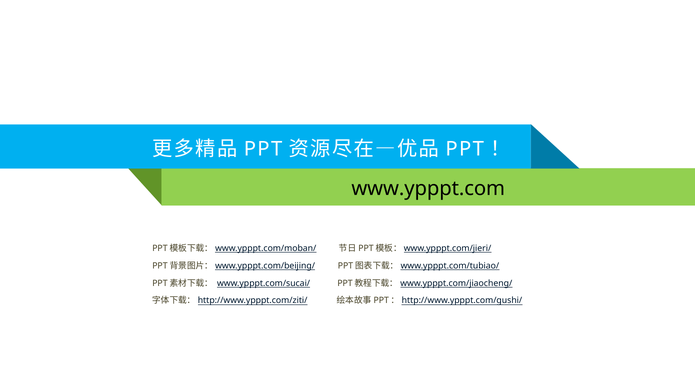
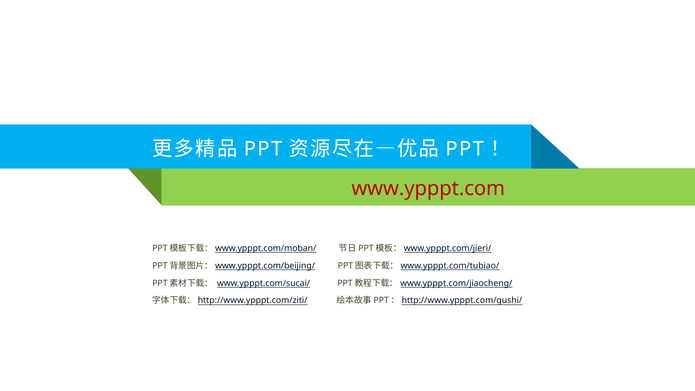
www.ypppt.com colour: black -> red (428, 188)
